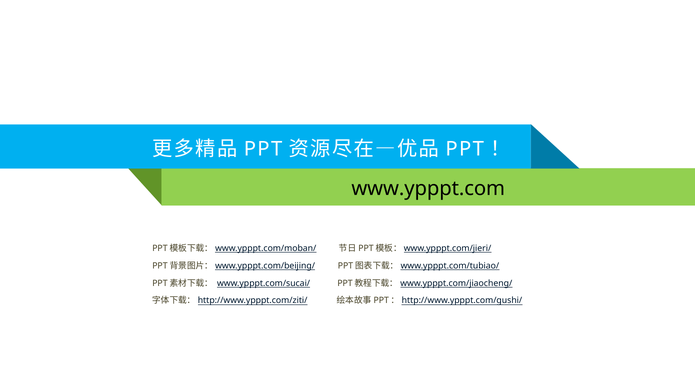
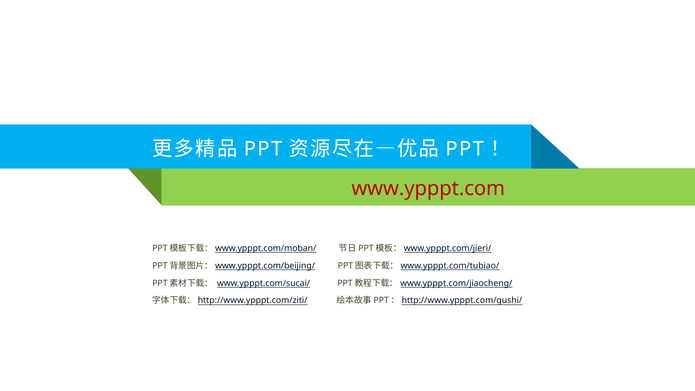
www.ypppt.com colour: black -> red (428, 188)
